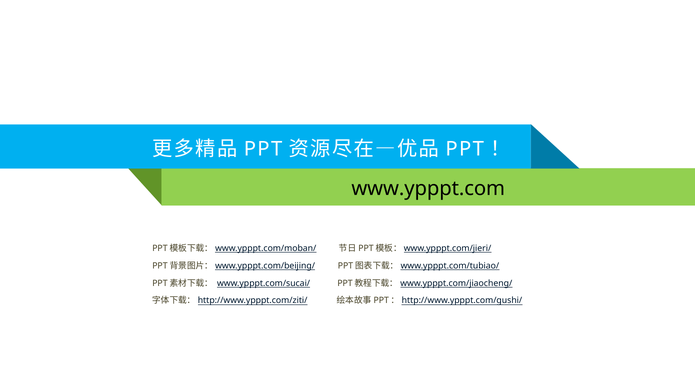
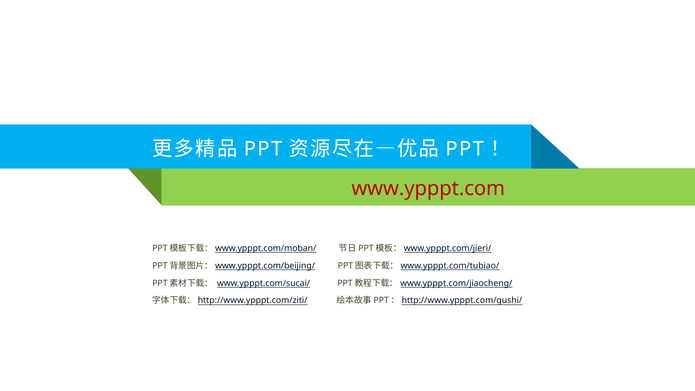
www.ypppt.com colour: black -> red (428, 188)
